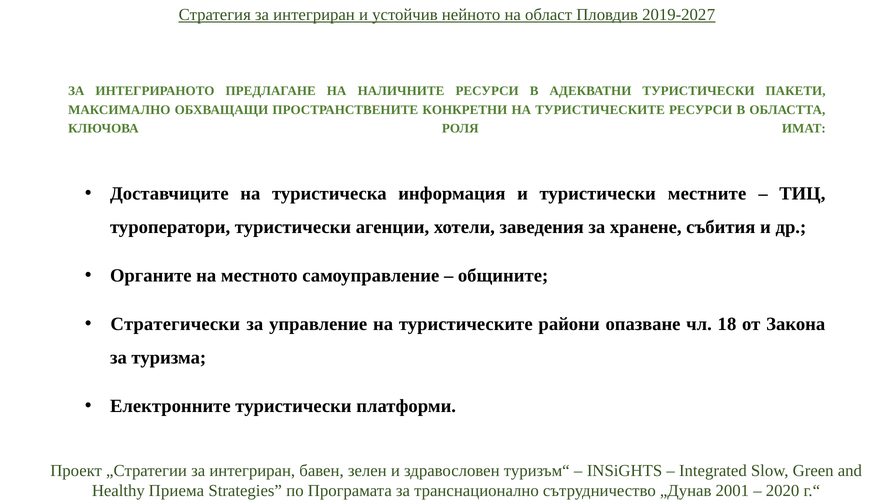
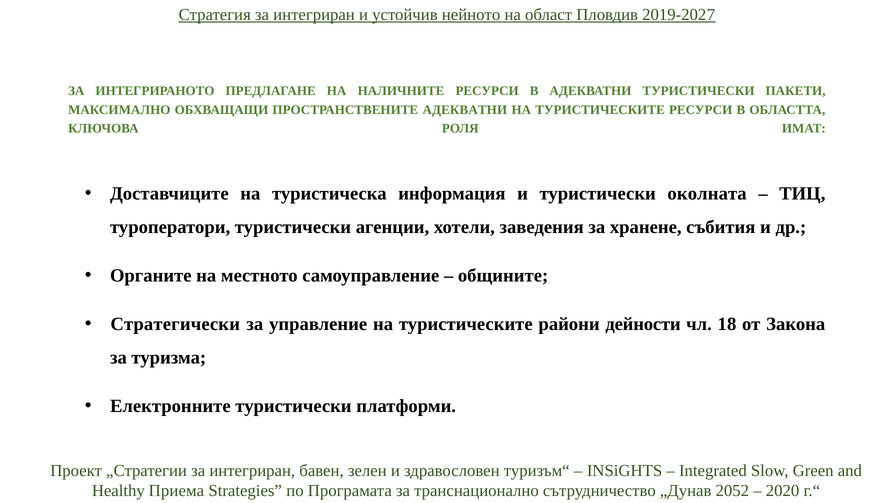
ПРОСТРАНСТВЕНИТЕ КОНКРЕТНИ: КОНКРЕТНИ -> АДЕКВАТНИ (465, 110)
местните: местните -> околната (707, 194)
опазване: опазване -> дейности (643, 324)
2001: 2001 -> 2052 (732, 491)
